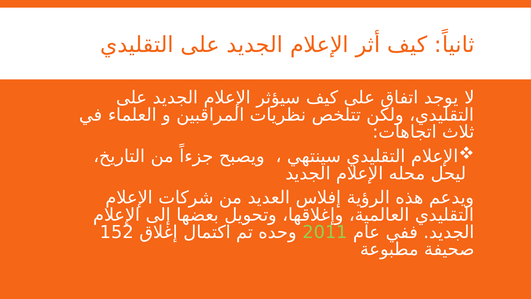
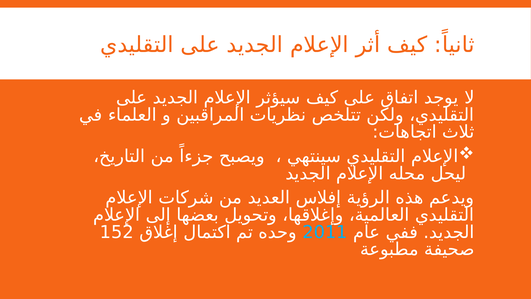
2011 colour: light green -> light blue (325, 232)
